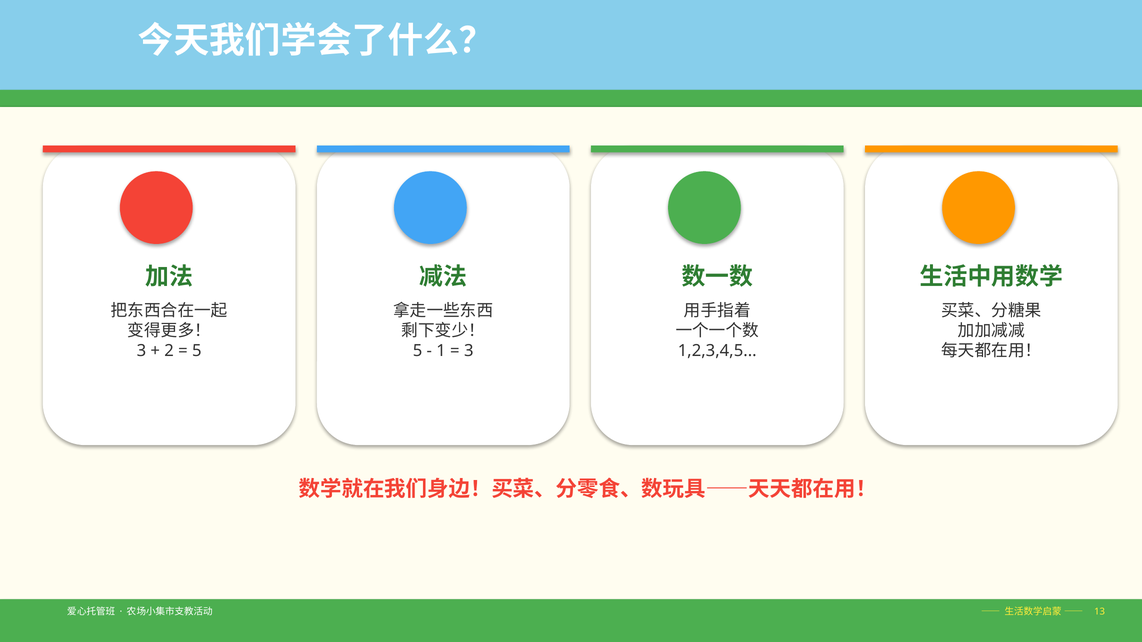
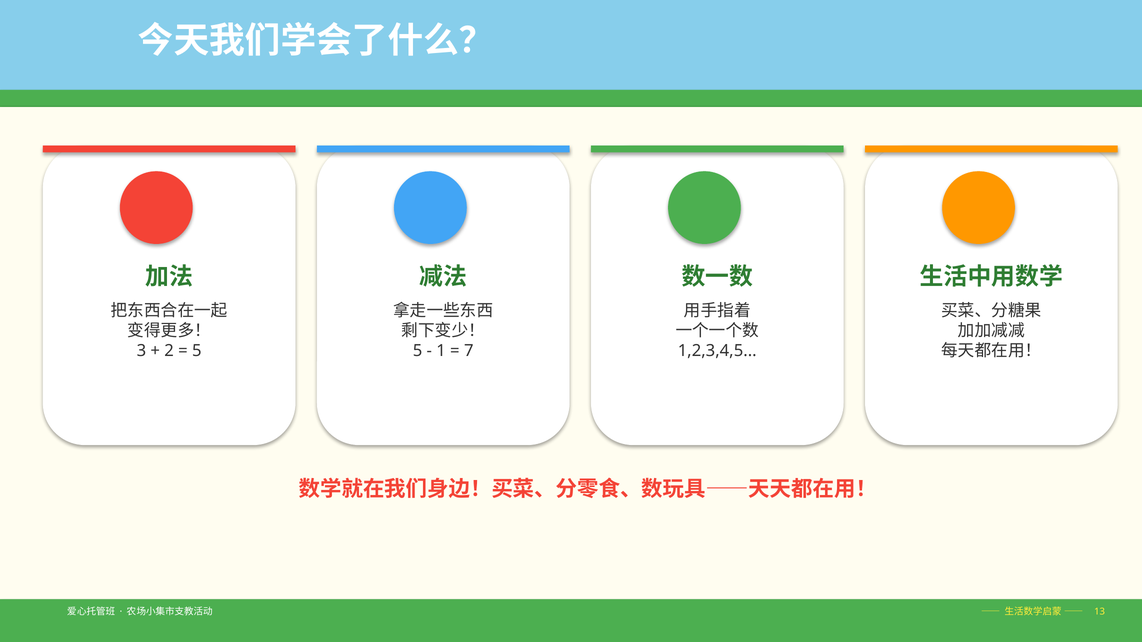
3: 3 -> 7 (469, 351)
